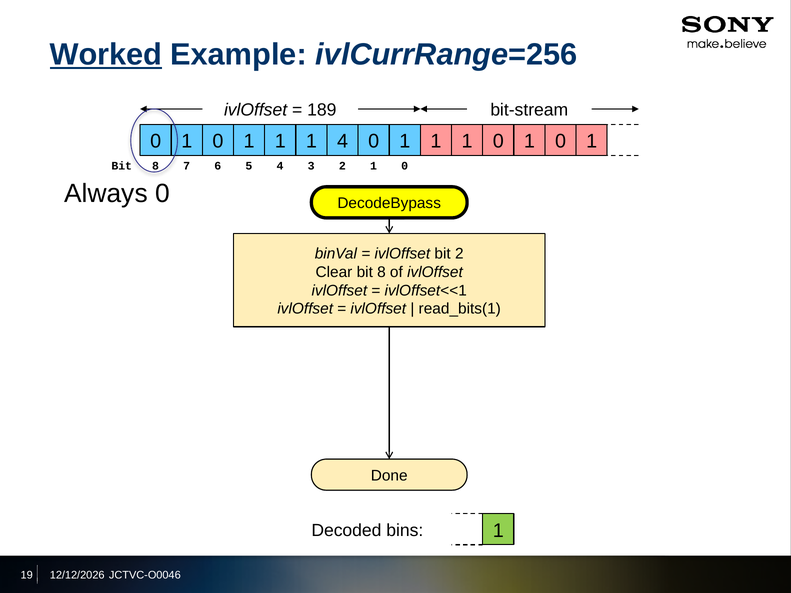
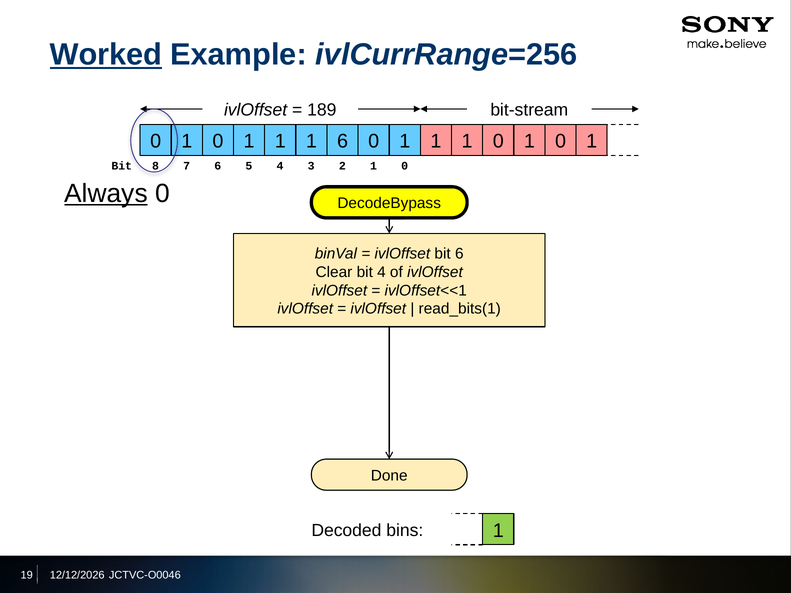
1 4: 4 -> 6 (343, 141)
Always underline: none -> present (106, 194)
bit 2: 2 -> 6 (459, 254)
bit 8: 8 -> 4 (381, 272)
